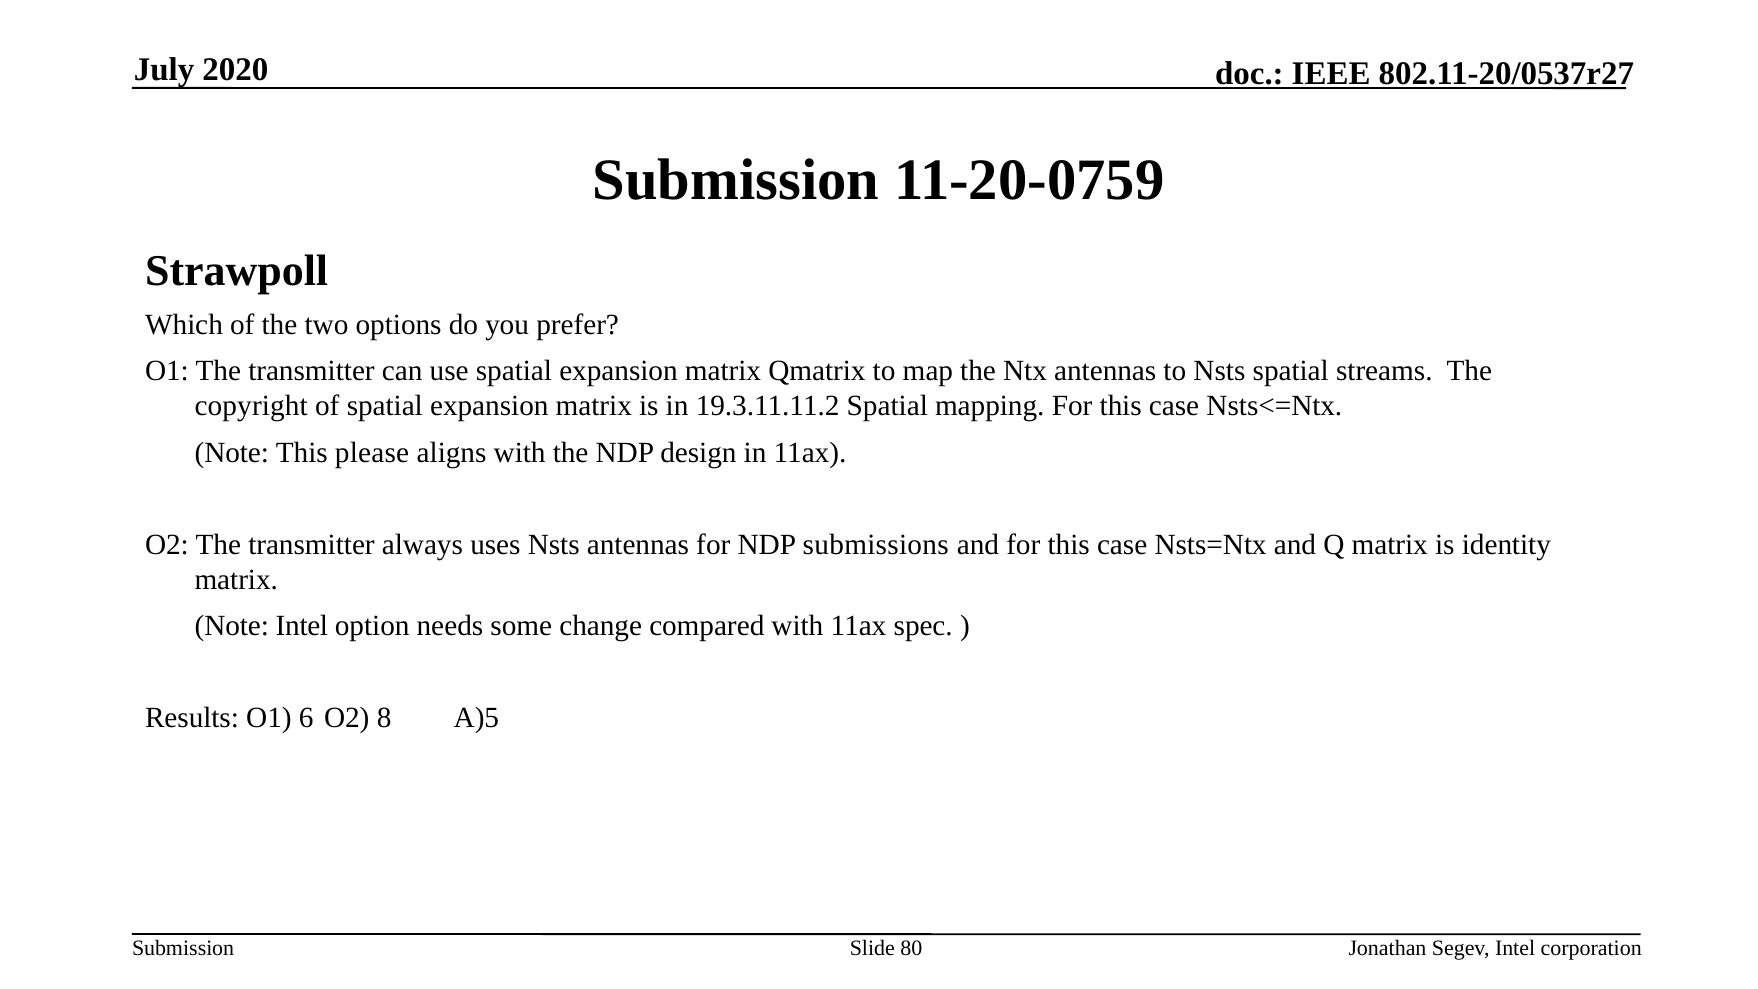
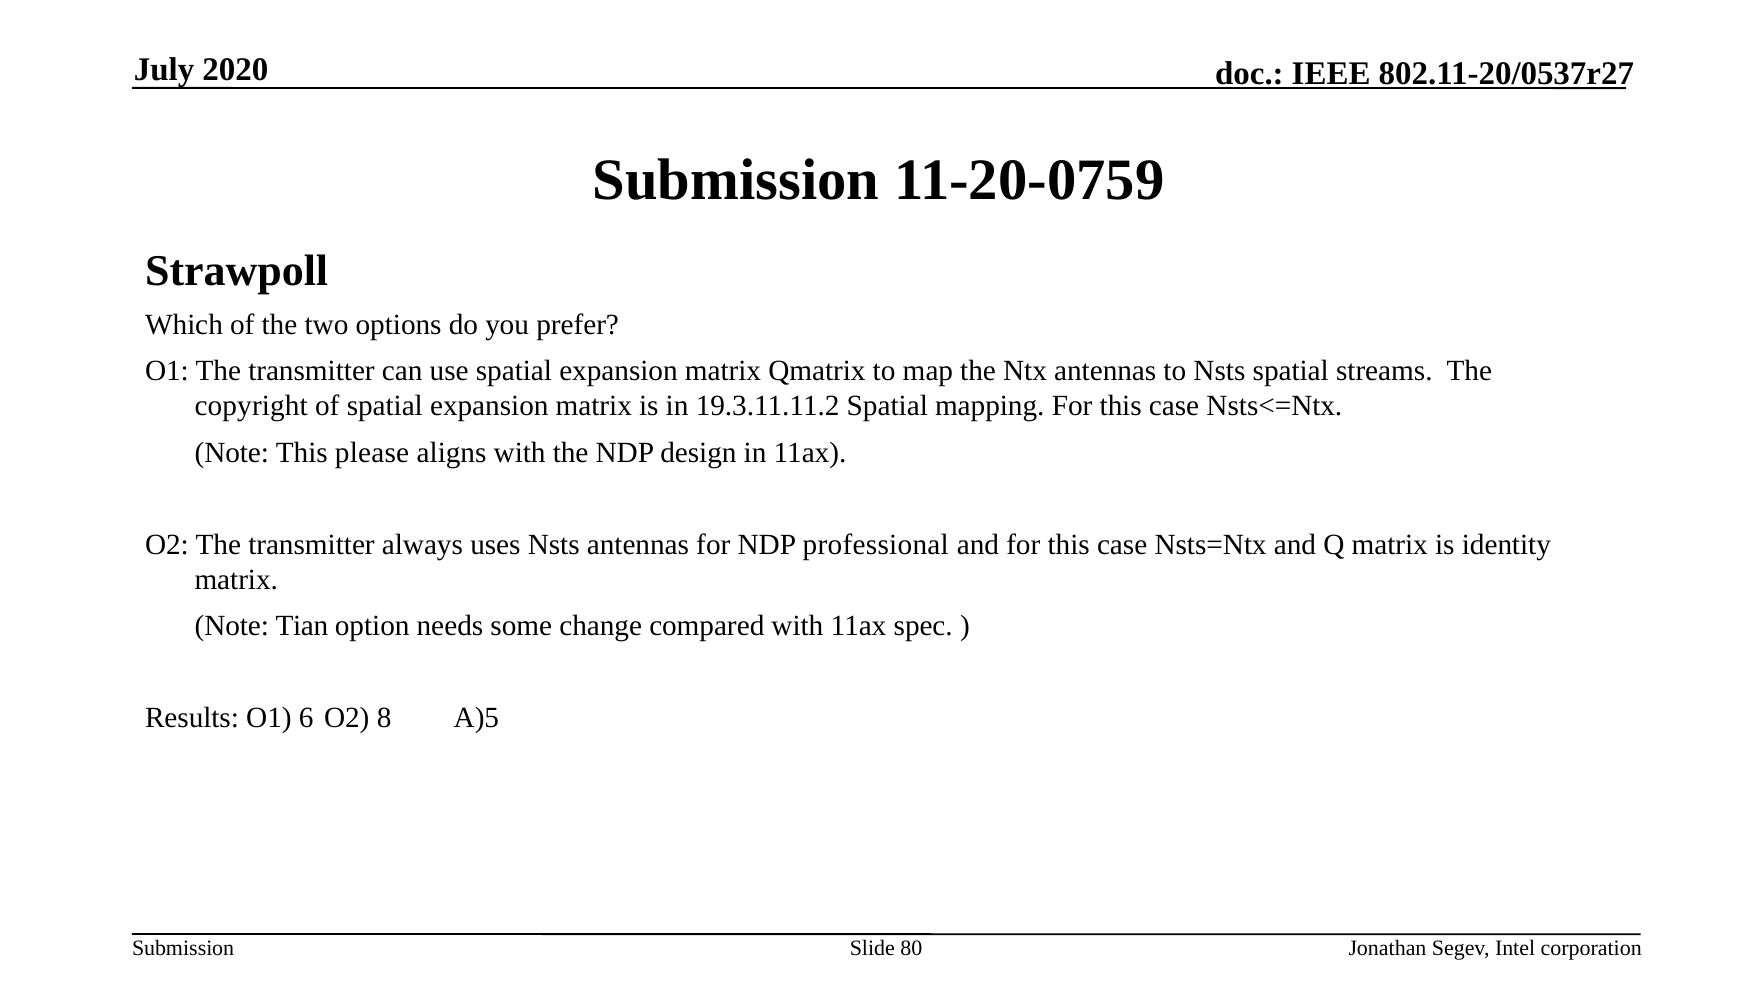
submissions: submissions -> professional (876, 545)
Note Intel: Intel -> Tian (302, 626)
